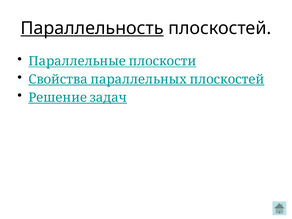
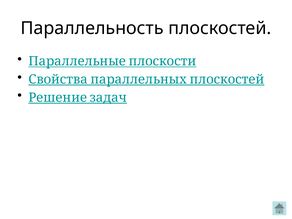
Параллельность underline: present -> none (92, 28)
